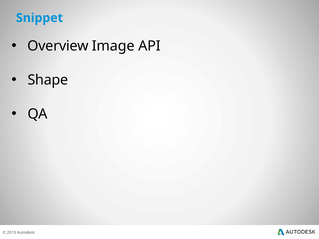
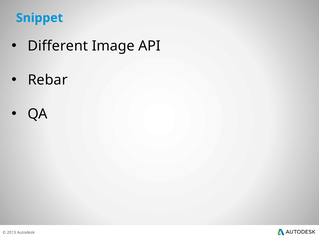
Overview: Overview -> Different (58, 46)
Shape: Shape -> Rebar (48, 80)
